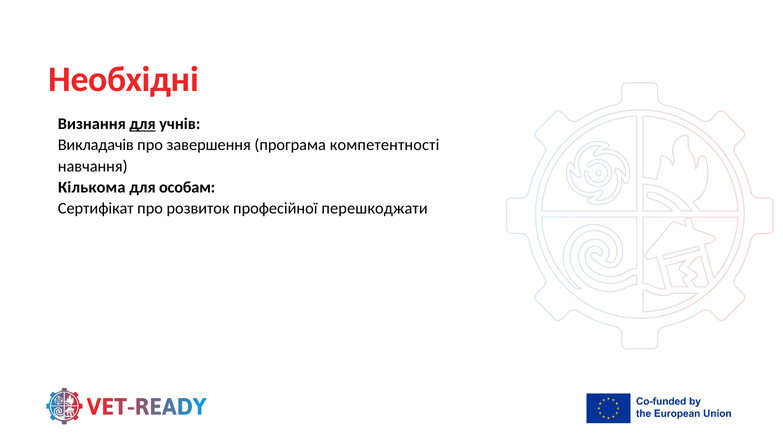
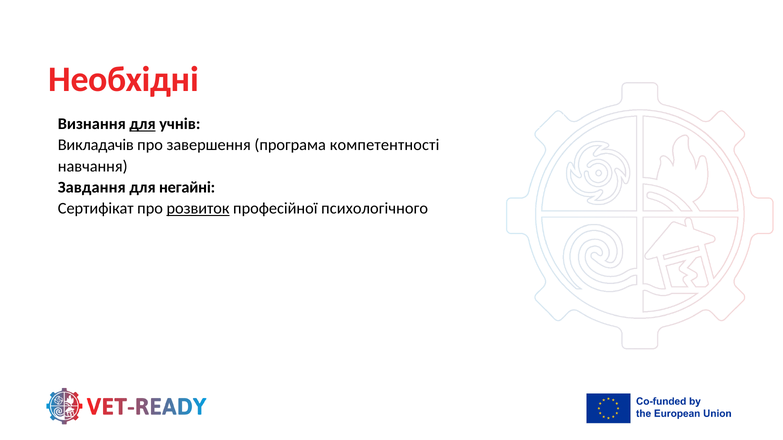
Кількома: Кількома -> Завдання (92, 187)
особам: особам -> негайні (187, 187)
розвиток underline: none -> present (198, 209)
перешкоджати: перешкоджати -> психологічного (375, 209)
